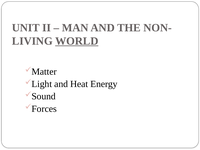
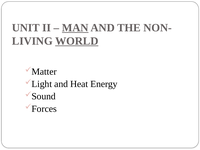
MAN underline: none -> present (75, 28)
